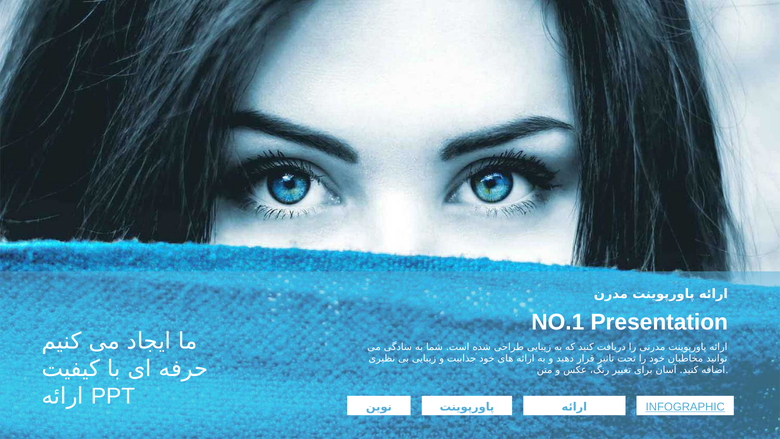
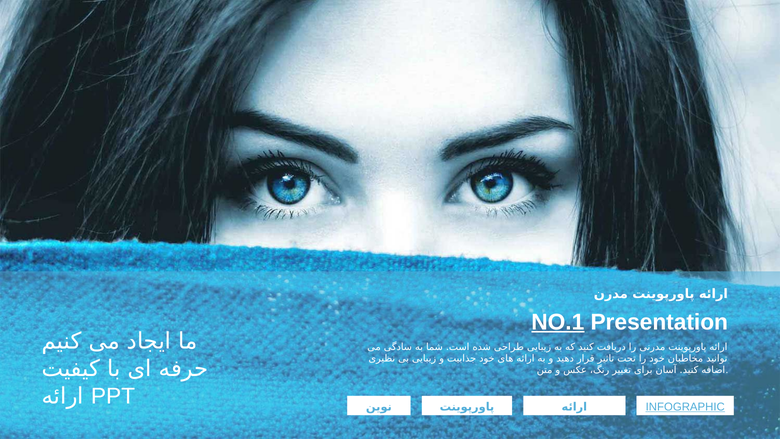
NO.1 underline: none -> present (558, 322)
